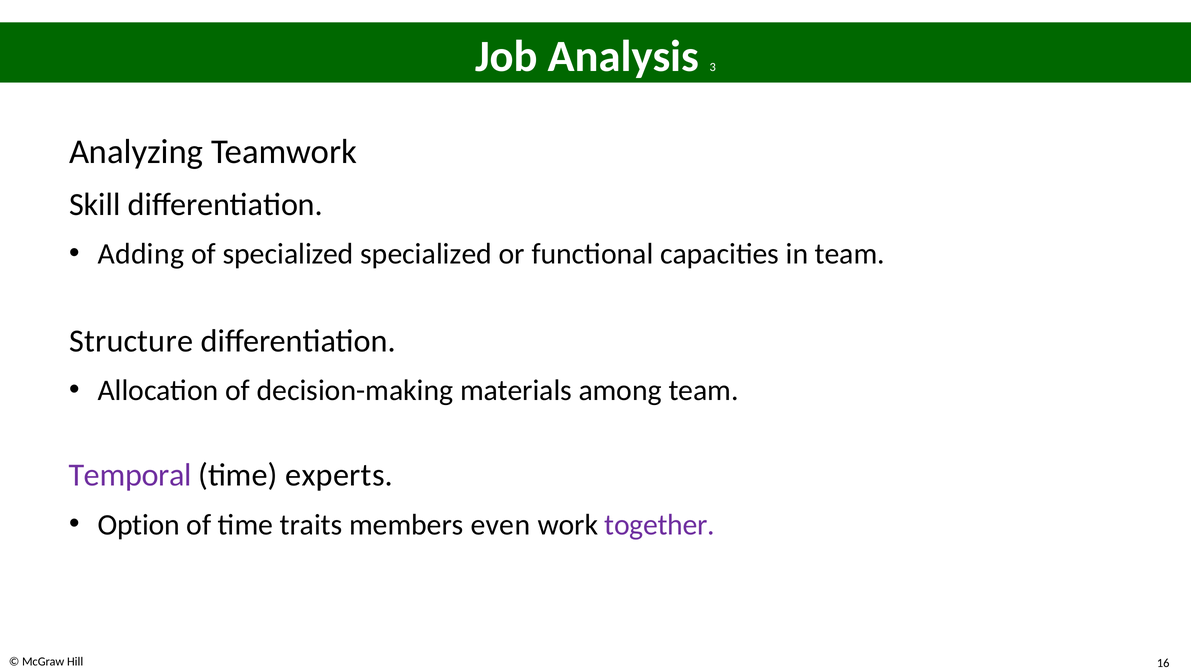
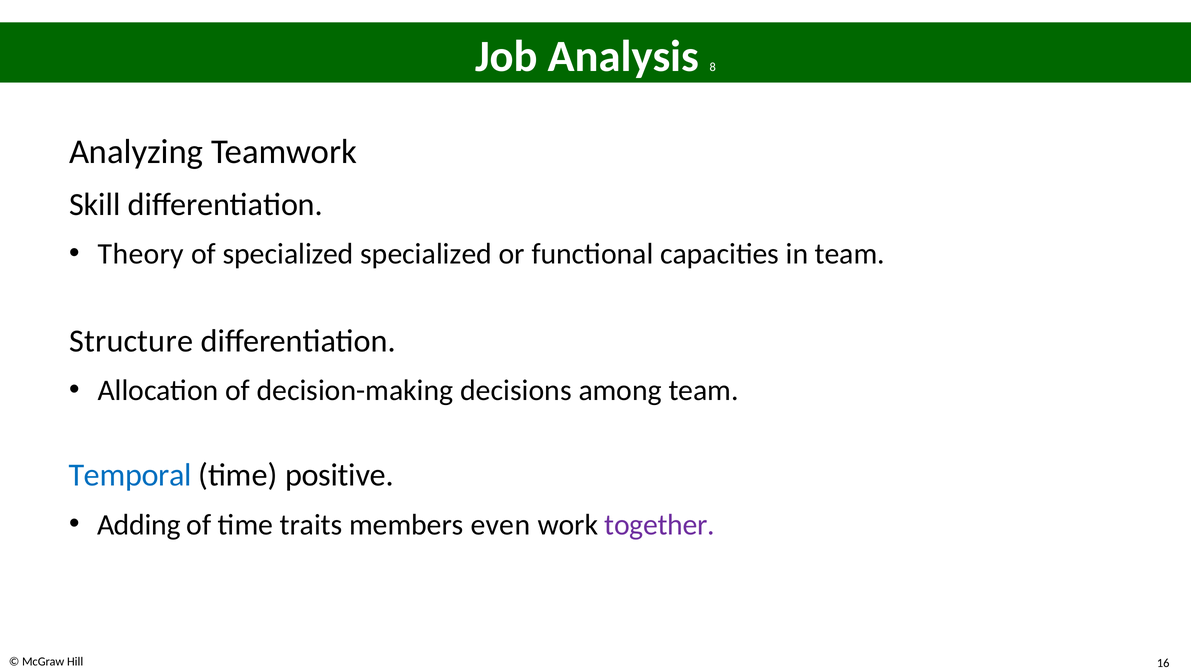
3: 3 -> 8 (713, 67)
Adding: Adding -> Theory (141, 254)
materials: materials -> decisions (516, 391)
Temporal colour: purple -> blue (130, 475)
experts: experts -> positive (339, 475)
Option: Option -> Adding (139, 525)
